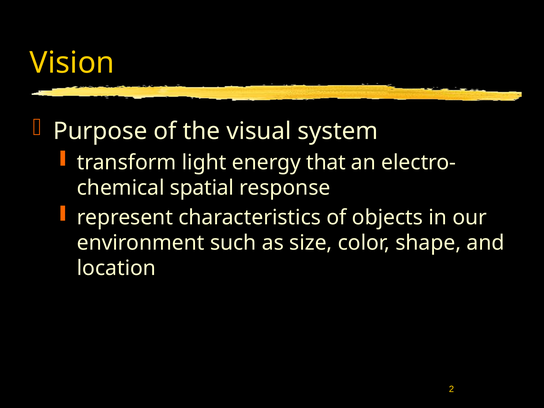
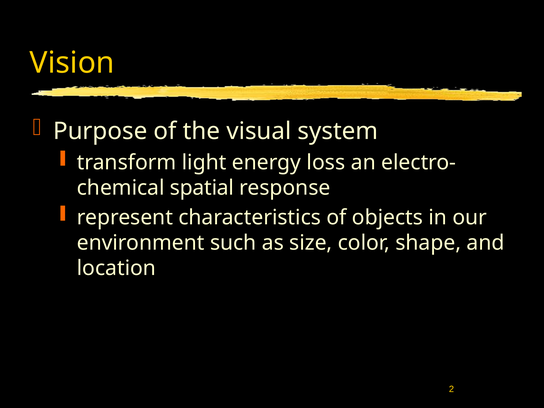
that: that -> loss (326, 162)
